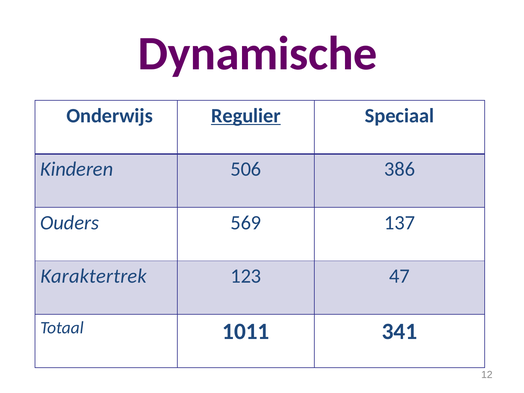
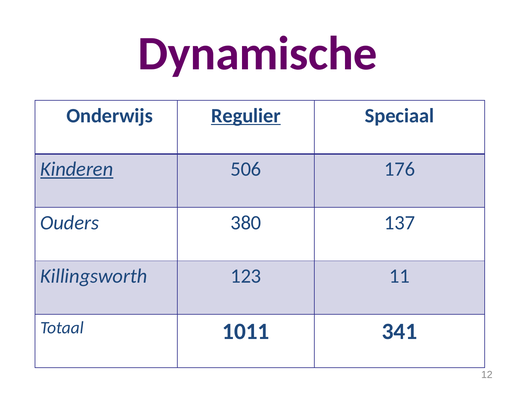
Kinderen underline: none -> present (77, 169)
386: 386 -> 176 (400, 169)
569: 569 -> 380 (246, 223)
Karaktertrek: Karaktertrek -> Killingsworth (94, 276)
47: 47 -> 11 (400, 276)
